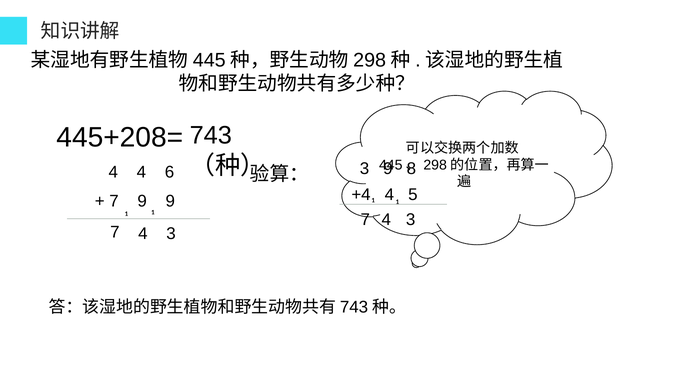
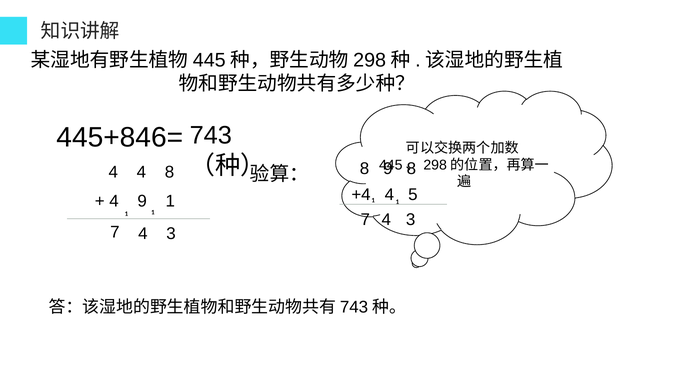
445+208=: 445+208= -> 445+846= (120, 137)
4 6: 6 -> 8 (169, 172)
3: 3 -> 8 (365, 169)
7: 7 -> 4 (114, 201)
9 9: 9 -> 1 (170, 201)
